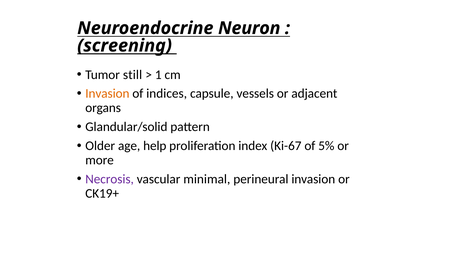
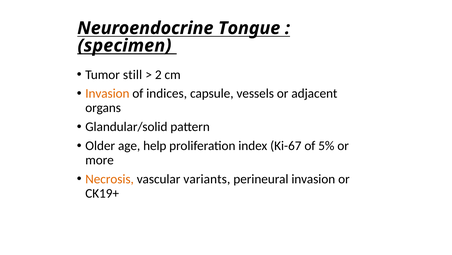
Neuron: Neuron -> Tongue (249, 28)
screening: screening -> specimen (125, 45)
1: 1 -> 2 (158, 74)
Necrosis colour: purple -> orange (110, 179)
minimal: minimal -> variants (207, 179)
